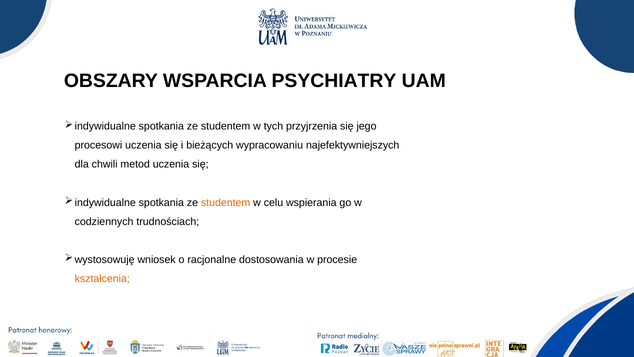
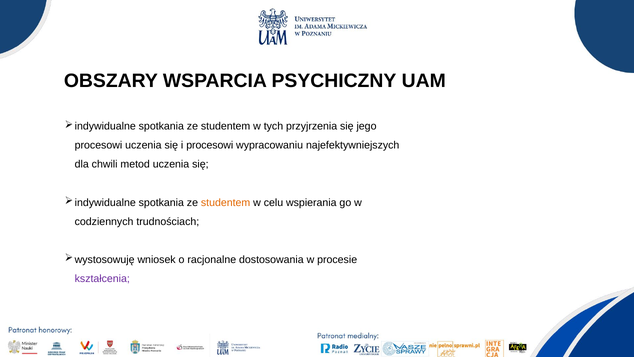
PSYCHIATRY: PSYCHIATRY -> PSYCHICZNY (334, 81)
i bieżących: bieżących -> procesowi (210, 145)
kształcenia colour: orange -> purple (102, 278)
